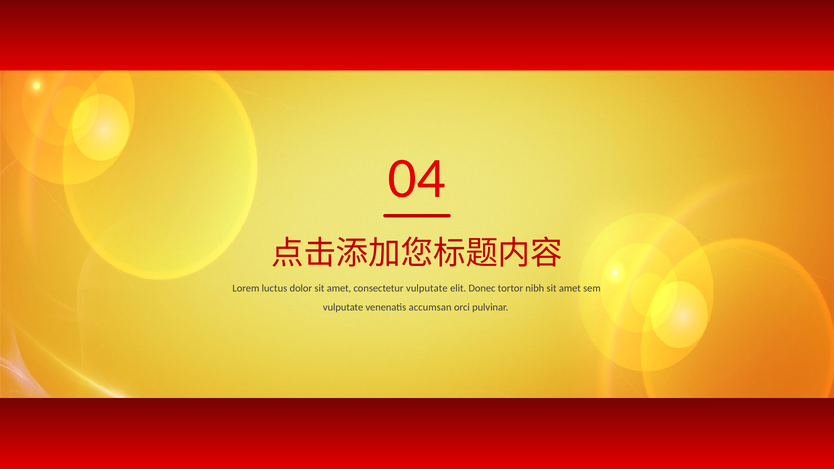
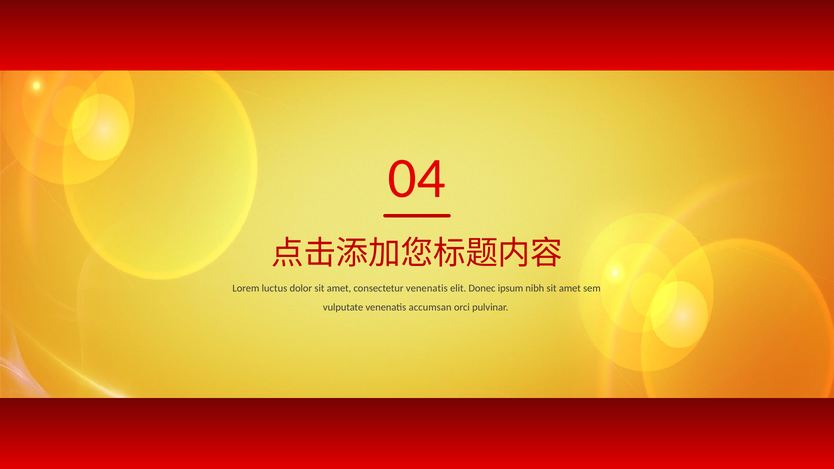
consectetur vulputate: vulputate -> venenatis (427, 288)
tortor: tortor -> ipsum (511, 288)
